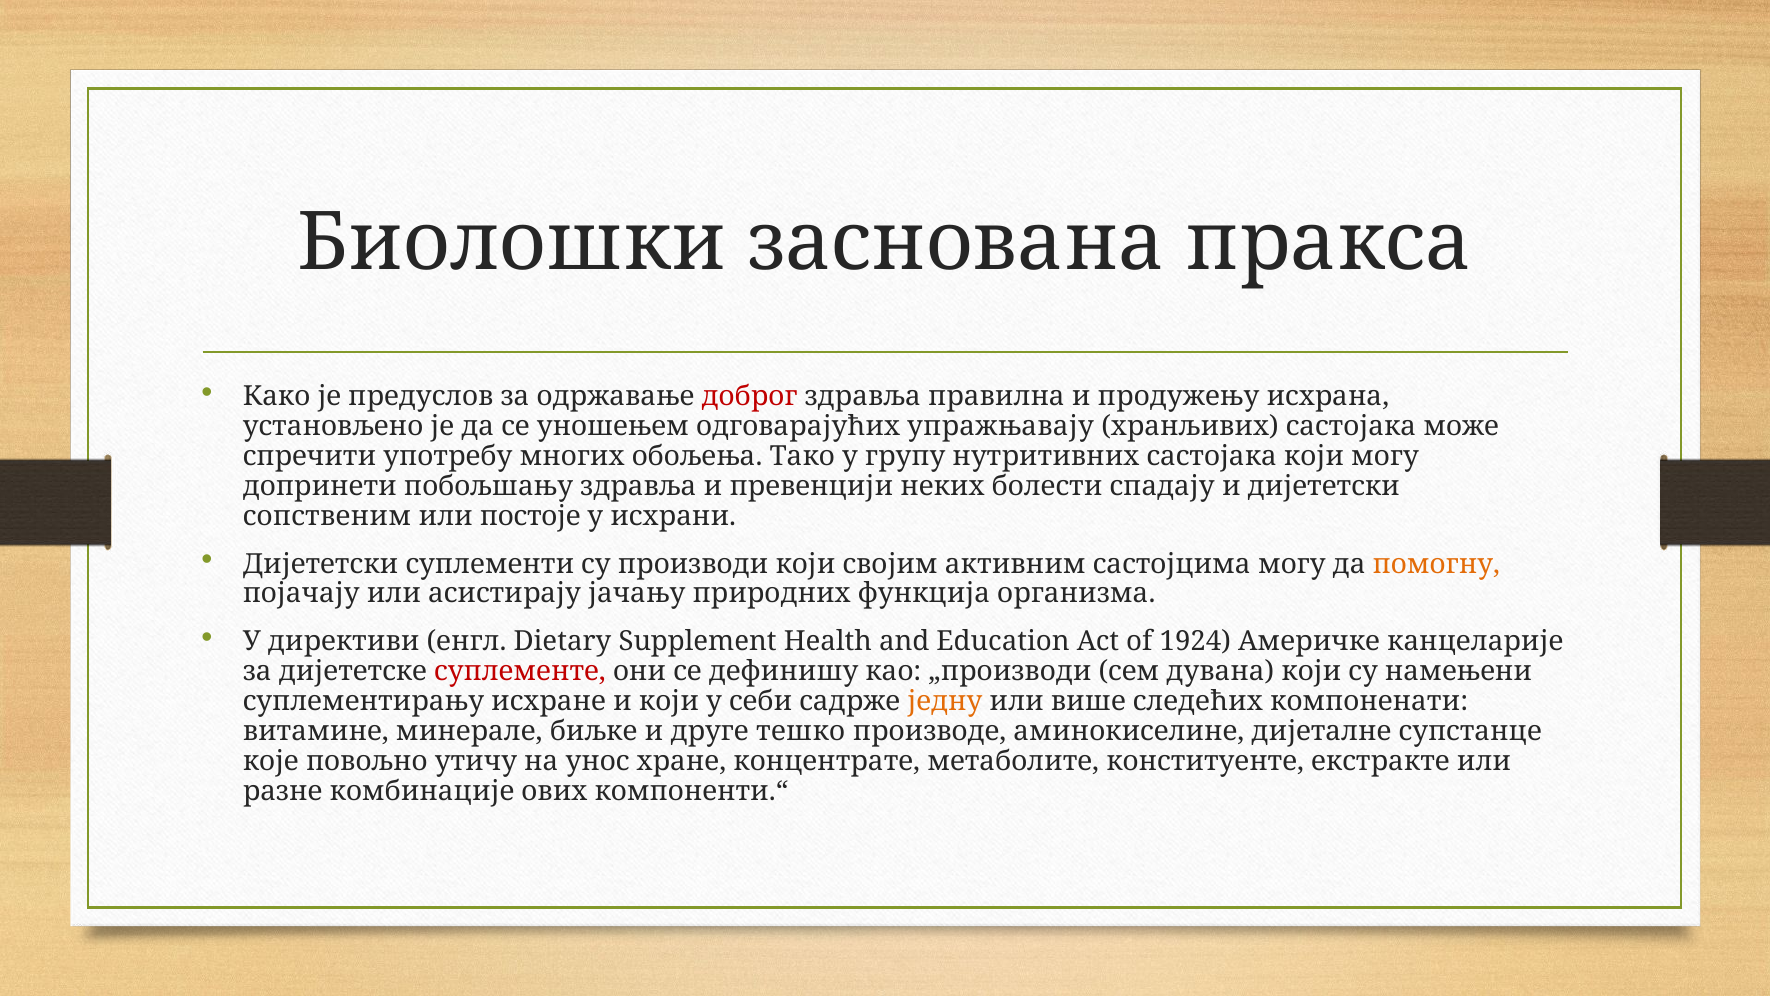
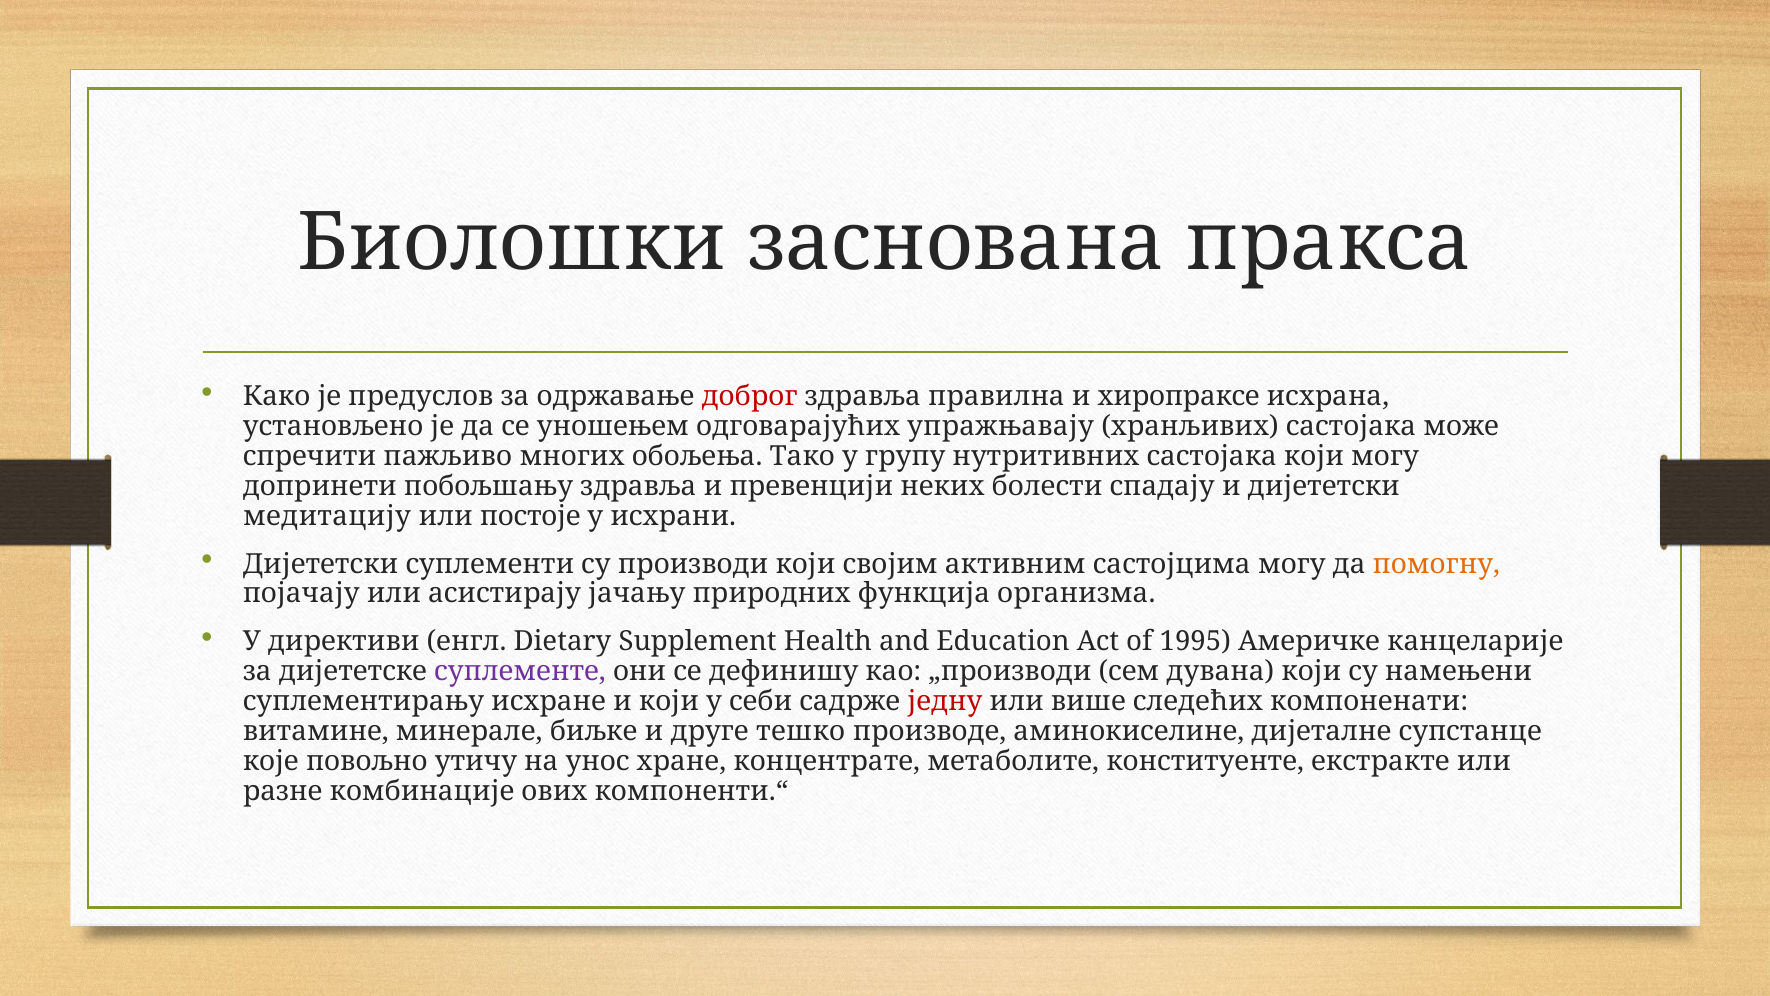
продужењу: продужењу -> хиропраксе (1179, 396)
употребу: употребу -> пажљиво (448, 456)
сопственим: сопственим -> медитацију (327, 516)
1924: 1924 -> 1995 (1195, 641)
суплементе colour: red -> purple (520, 671)
једну colour: orange -> red (945, 701)
